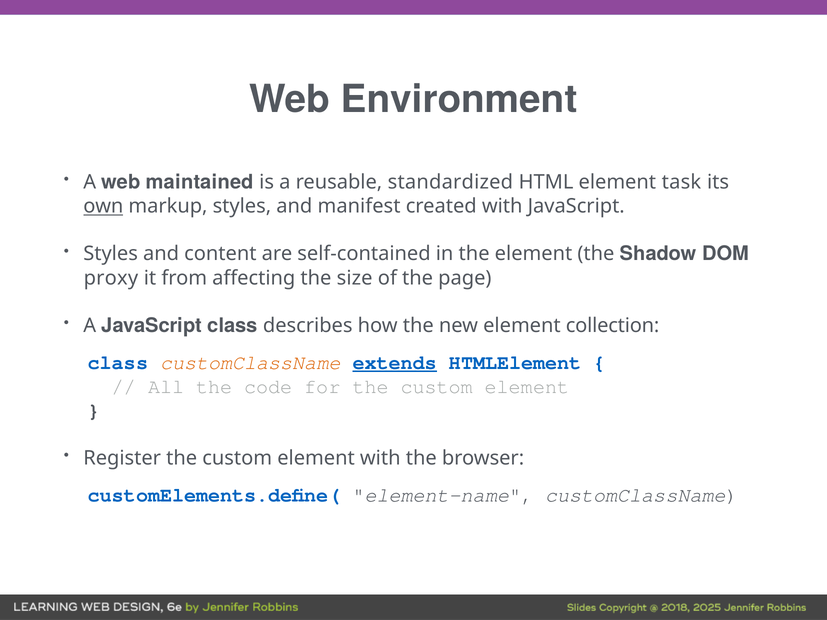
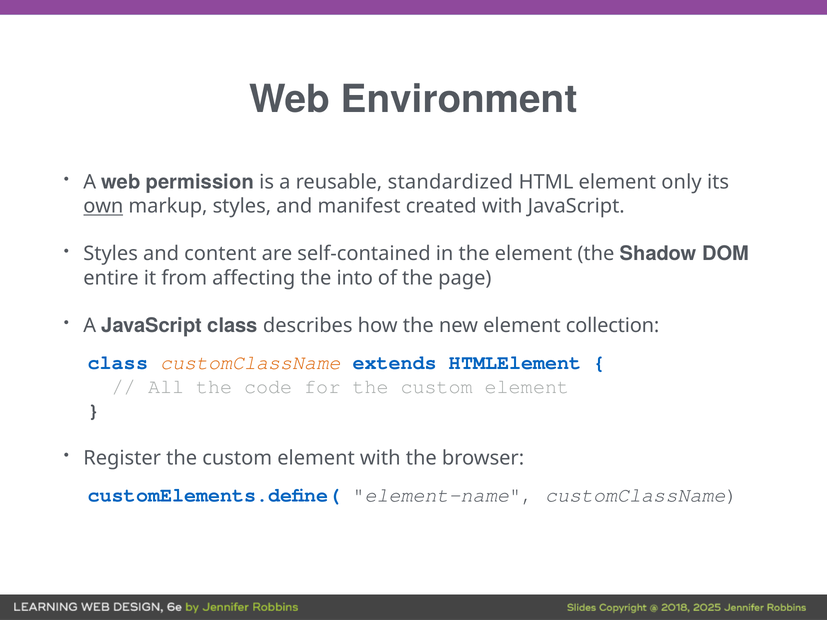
maintained: maintained -> permission (200, 182)
task: task -> only (682, 182)
proxy: proxy -> entire (111, 278)
size: size -> into (355, 278)
extends underline: present -> none (395, 363)
